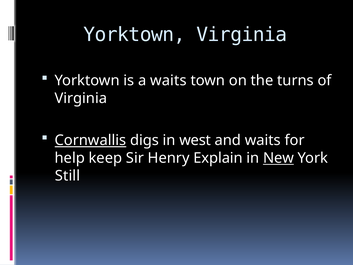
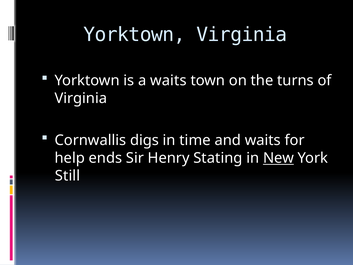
Cornwallis underline: present -> none (90, 140)
west: west -> time (195, 140)
keep: keep -> ends (105, 158)
Explain: Explain -> Stating (218, 158)
